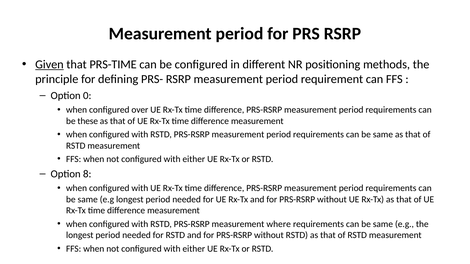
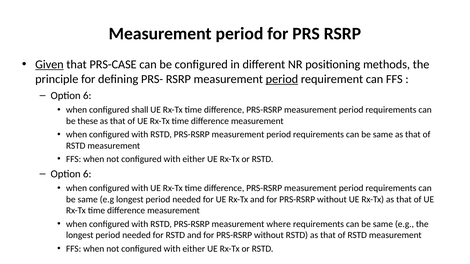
PRS-TIME: PRS-TIME -> PRS-CASE (113, 65)
period underline: none -> present (282, 79)
0: 0 -> 6 (87, 96)
over: over -> shall (140, 110)
8: 8 -> 6 (87, 174)
